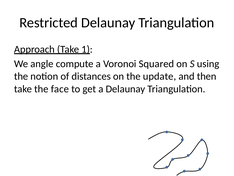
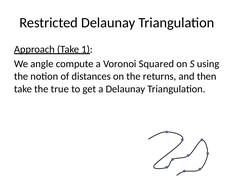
update: update -> returns (160, 76)
face: face -> true (60, 89)
